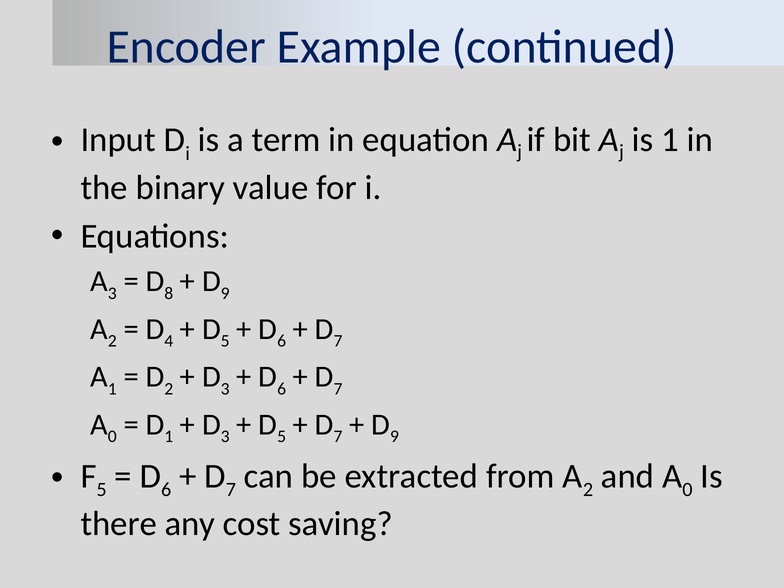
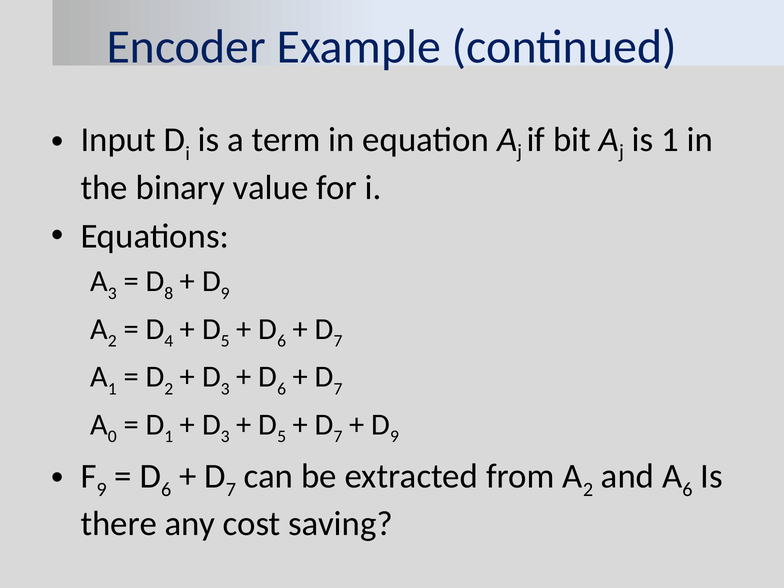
5: 5 -> 9 (102, 490)
and A 0: 0 -> 6 (687, 490)
